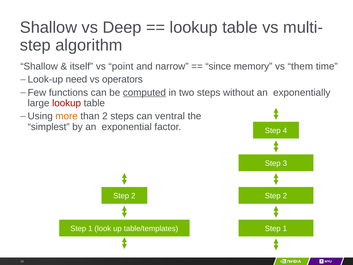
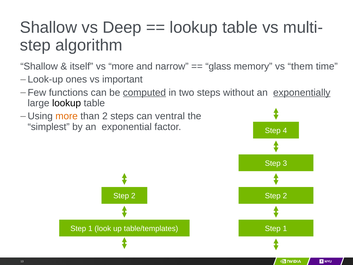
vs point: point -> more (121, 66)
since: since -> glass (218, 66)
need: need -> ones (76, 79)
operators: operators -> important (122, 79)
exponentially underline: none -> present (302, 92)
lookup colour: red -> black (67, 103)
